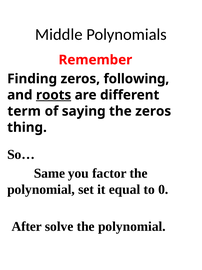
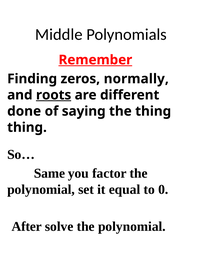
Remember underline: none -> present (95, 60)
following: following -> normally (136, 79)
term: term -> done (24, 111)
the zeros: zeros -> thing (153, 111)
